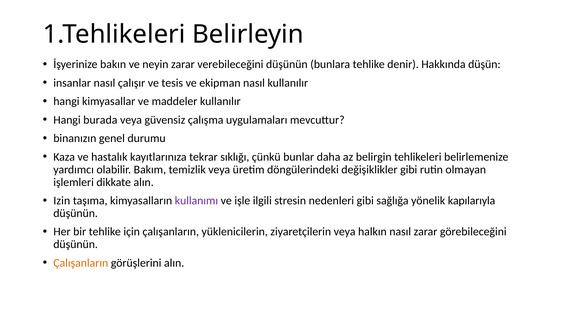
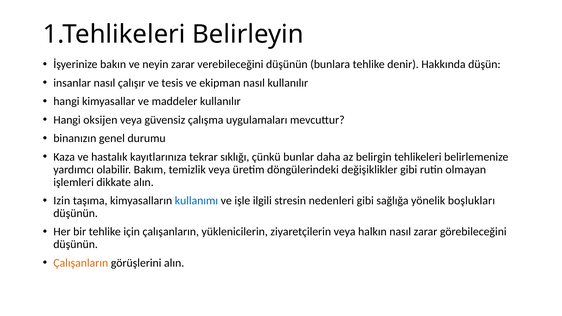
burada: burada -> oksijen (100, 120)
kullanımı colour: purple -> blue (196, 201)
kapılarıyla: kapılarıyla -> boşlukları (471, 201)
